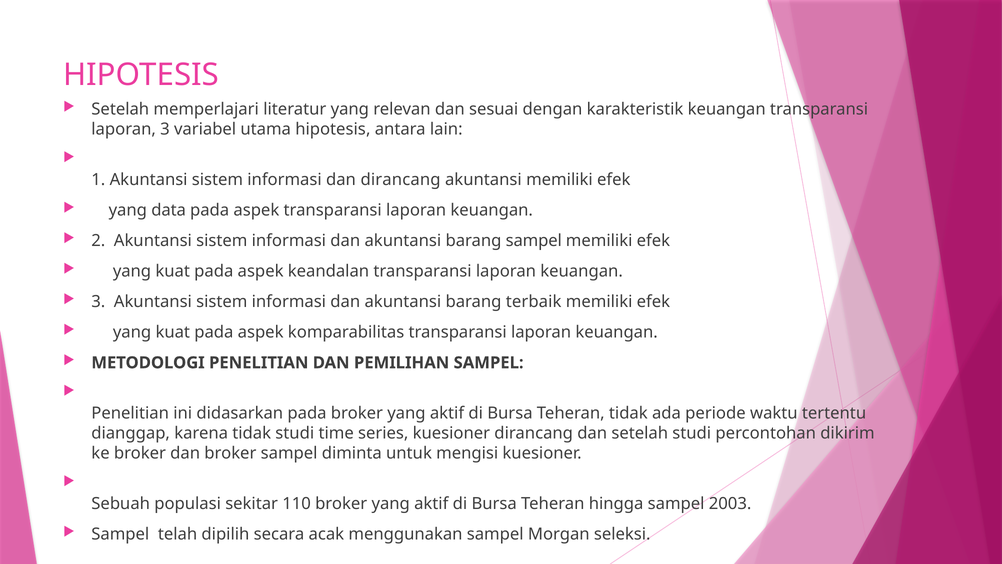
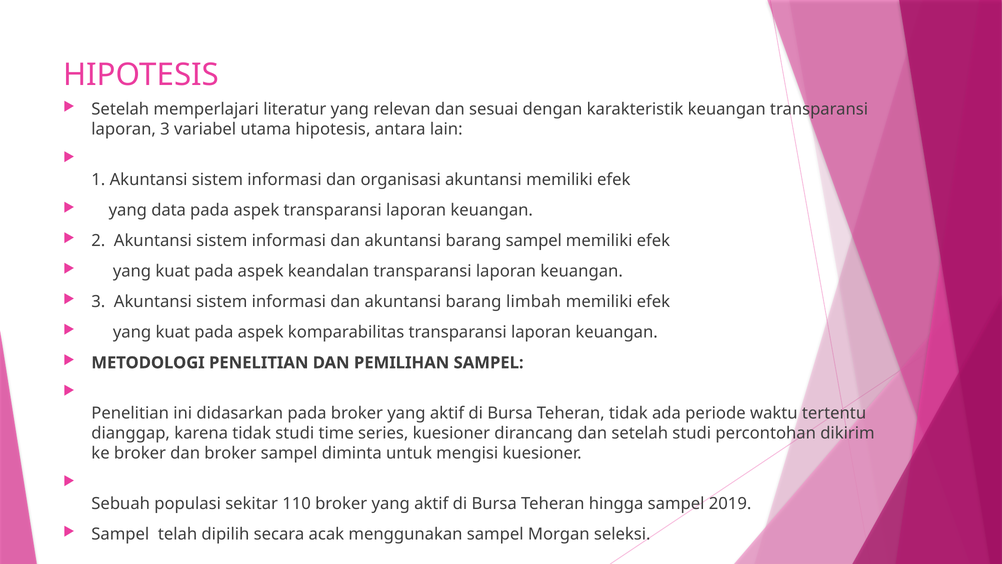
dan dirancang: dirancang -> organisasi (401, 180)
terbaik: terbaik -> limbah (534, 302)
2003: 2003 -> 2019 (730, 504)
